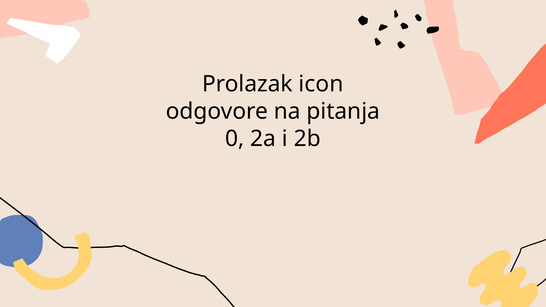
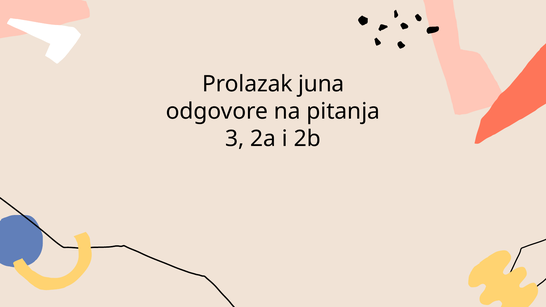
icon: icon -> juna (321, 84)
0: 0 -> 3 (235, 139)
